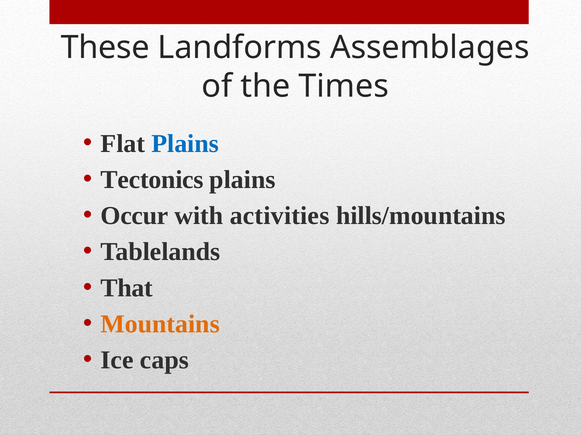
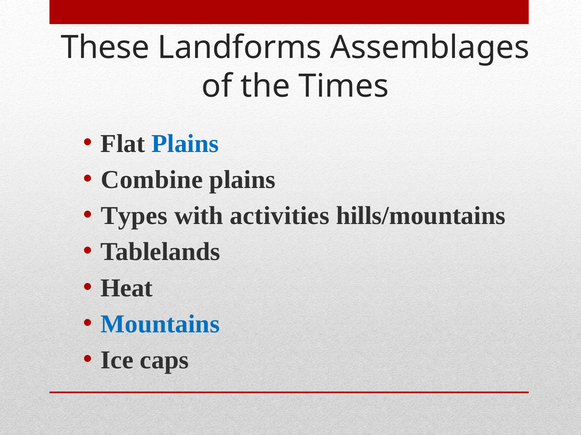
Tectonics: Tectonics -> Combine (152, 180)
Occur: Occur -> Types (134, 216)
That: That -> Heat (127, 288)
Mountains colour: orange -> blue (160, 325)
